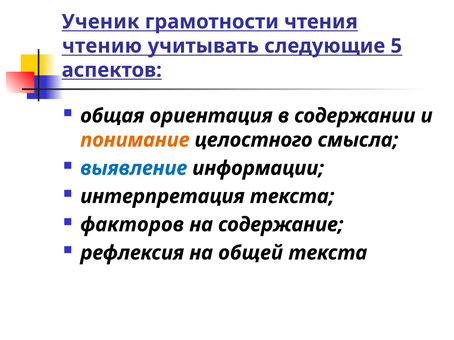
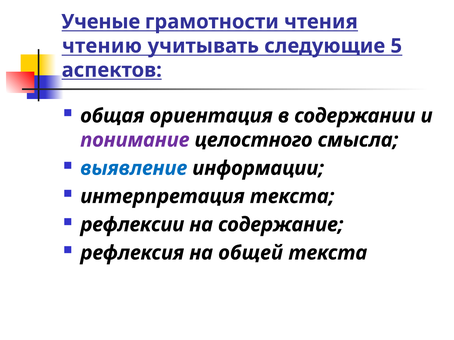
Ученик: Ученик -> Ученые (101, 22)
понимание colour: orange -> purple (135, 140)
факторов: факторов -> рефлексии (132, 225)
